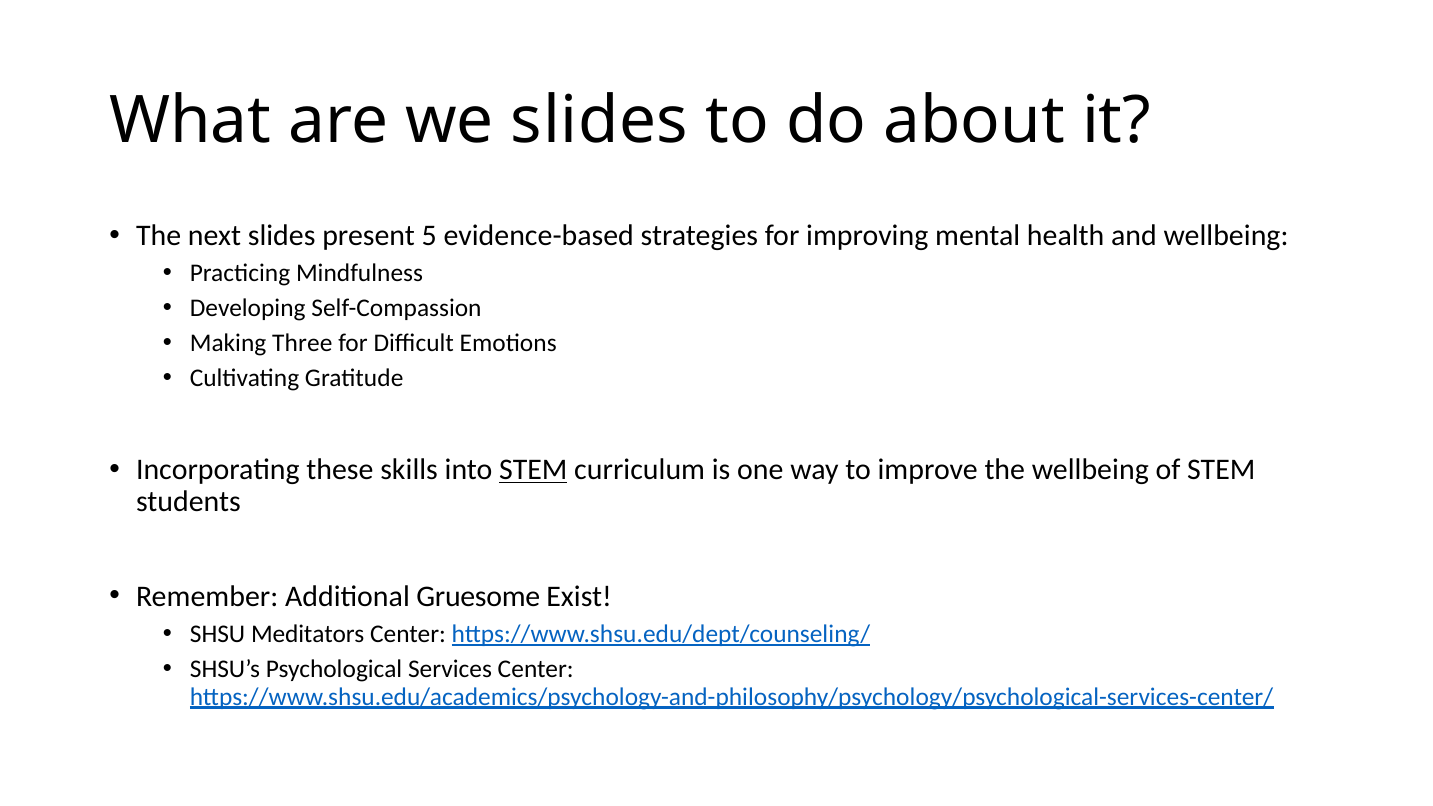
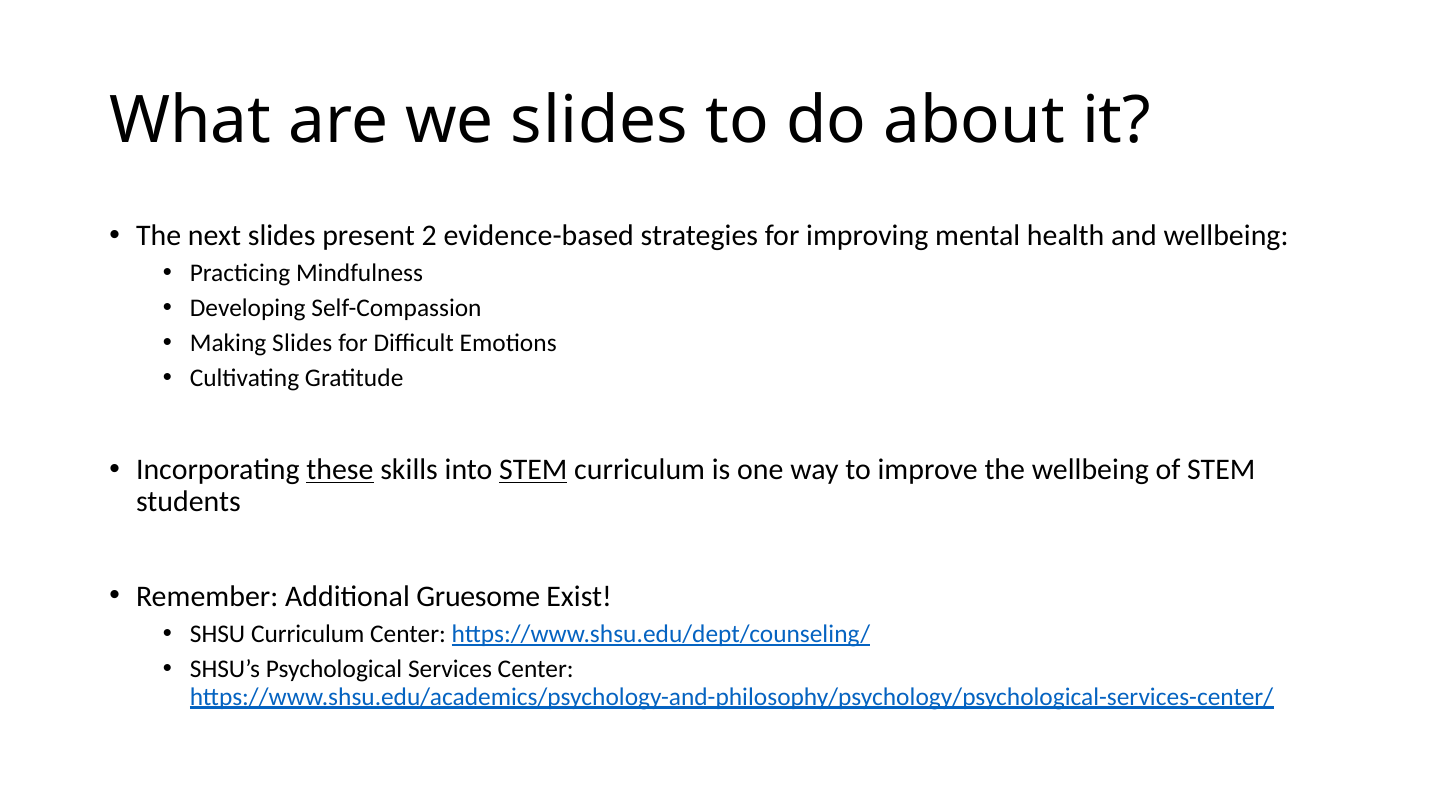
5: 5 -> 2 (429, 236)
Making Three: Three -> Slides (302, 343)
these underline: none -> present (340, 470)
SHSU Meditators: Meditators -> Curriculum (308, 634)
